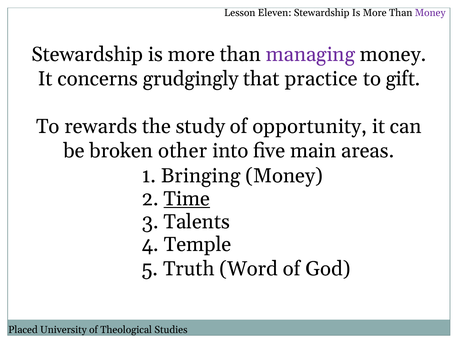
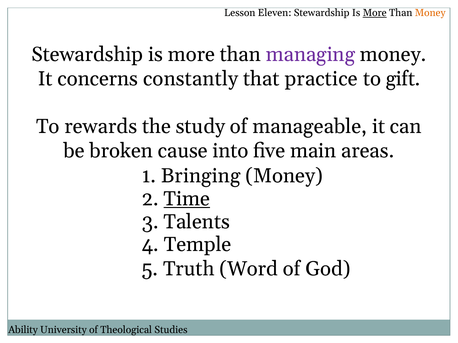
More underline: none -> present (375, 13)
Money colour: purple -> orange (430, 13)
grudgingly: grudgingly -> constantly (191, 79)
opportunity: opportunity -> manageable (310, 127)
other: other -> cause (183, 151)
Placed: Placed -> Ability (23, 330)
